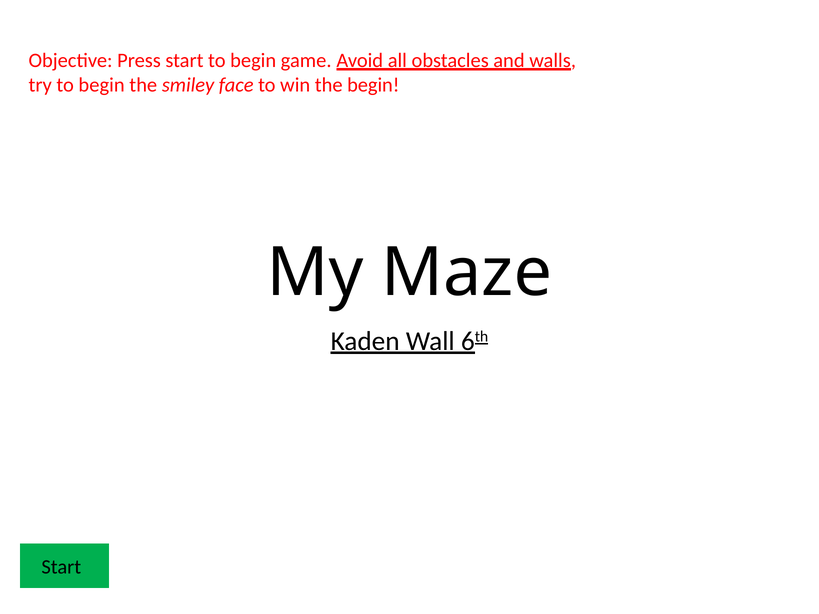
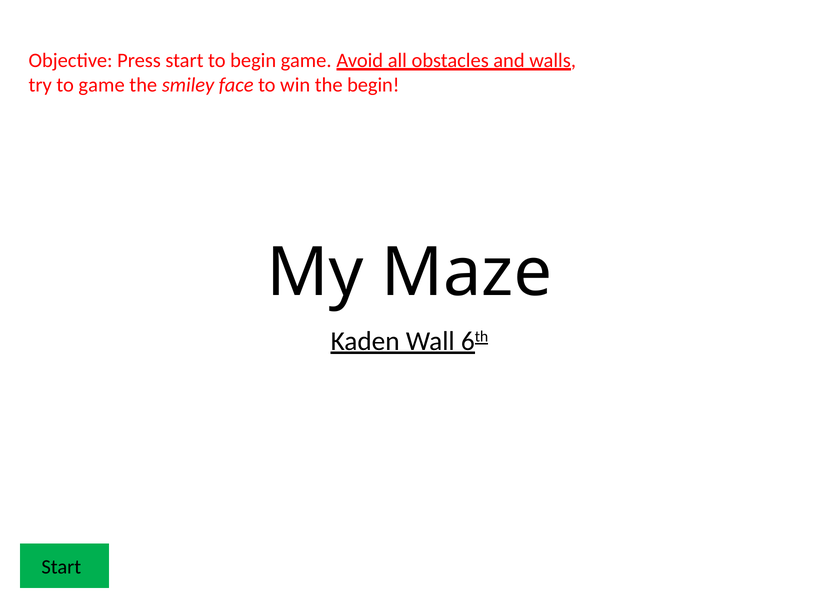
try to begin: begin -> game (102, 85)
